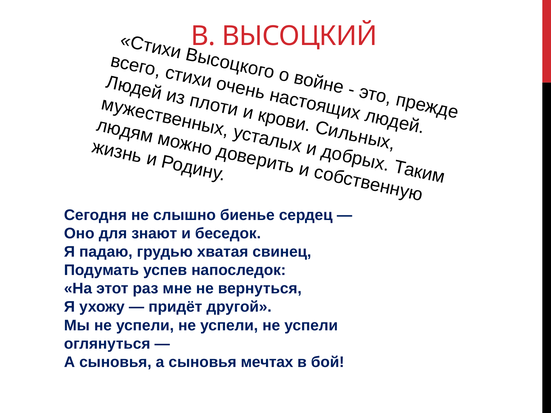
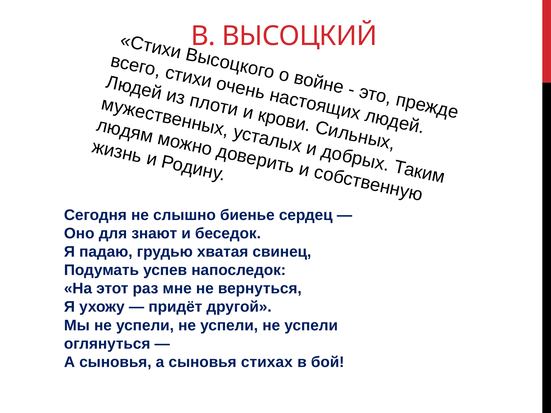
мечтах: мечтах -> стихах (267, 362)
